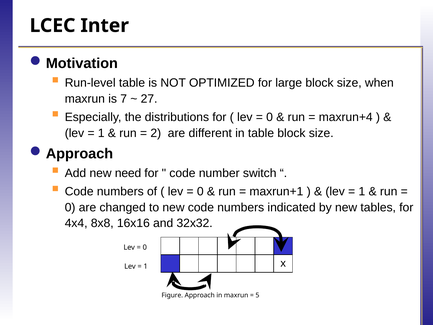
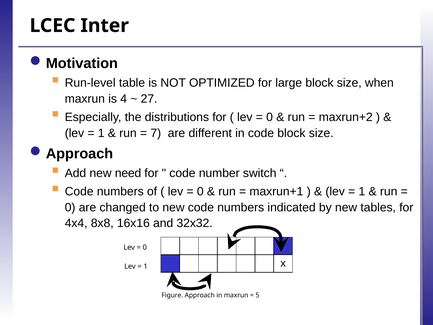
7: 7 -> 4 (124, 99)
maxrun+4: maxrun+4 -> maxrun+2 (346, 117)
2: 2 -> 7 (156, 133)
in table: table -> code (261, 133)
